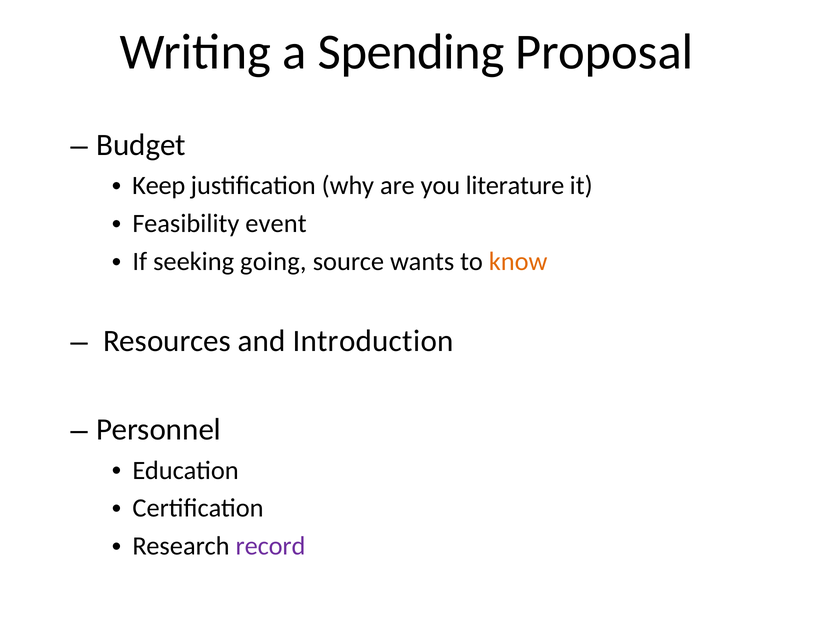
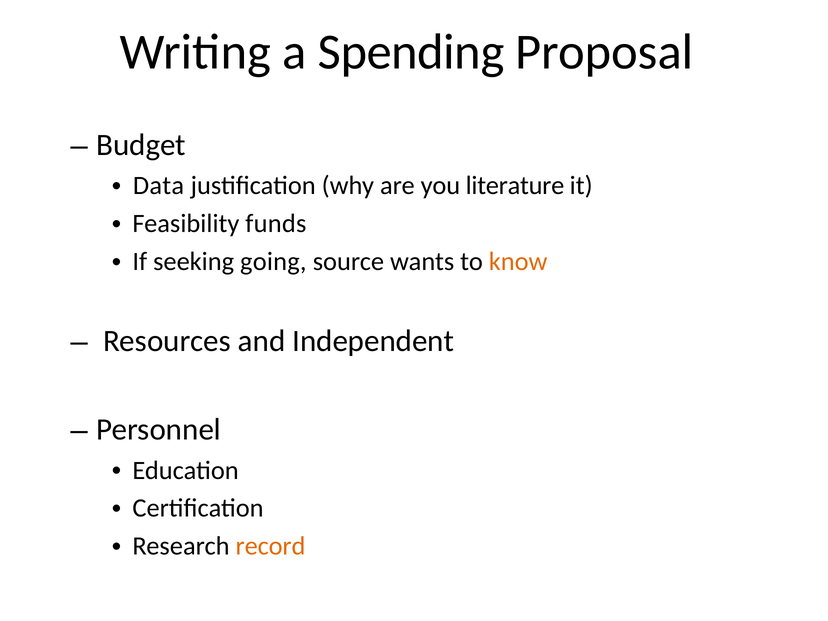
Keep: Keep -> Data (159, 186)
event: event -> funds (276, 224)
Introduction: Introduction -> Independent (373, 341)
record colour: purple -> orange (270, 546)
